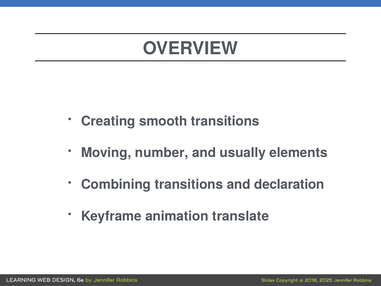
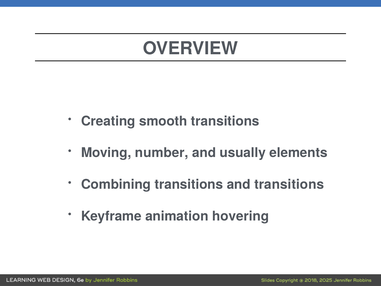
and declaration: declaration -> transitions (289, 184)
translate: translate -> hovering (241, 216)
